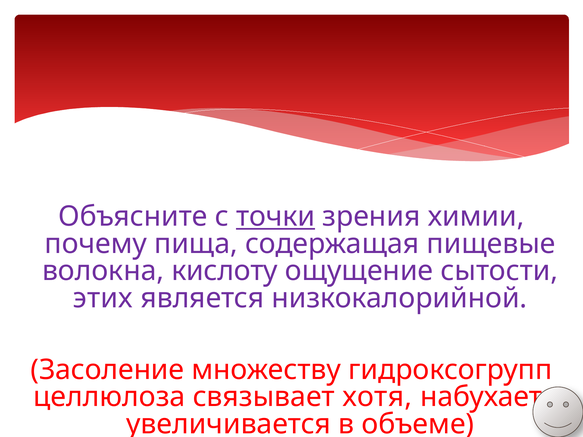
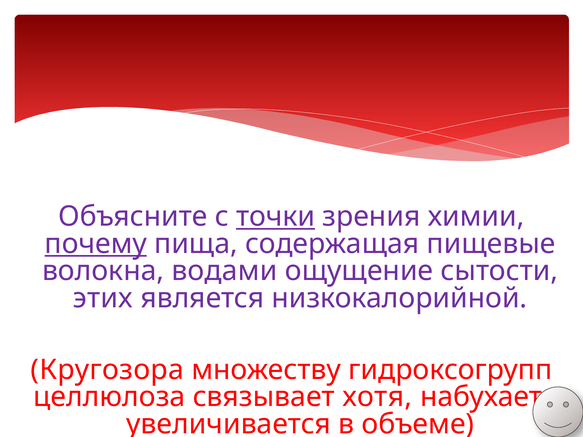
почему underline: none -> present (96, 244)
кислоту: кислоту -> водами (224, 271)
Засоление: Засоление -> Кругозора (107, 370)
